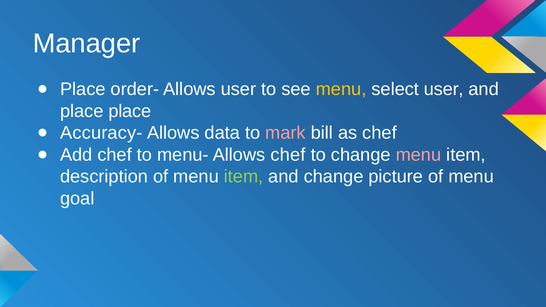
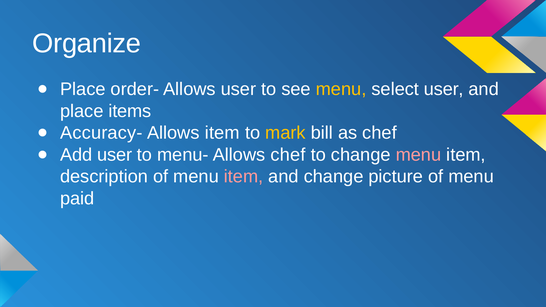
Manager: Manager -> Organize (87, 44)
place place: place -> items (130, 111)
Allows data: data -> item (222, 133)
mark colour: pink -> yellow (285, 133)
Add chef: chef -> user (115, 155)
item colour: light green -> pink (244, 177)
goal: goal -> paid (77, 199)
